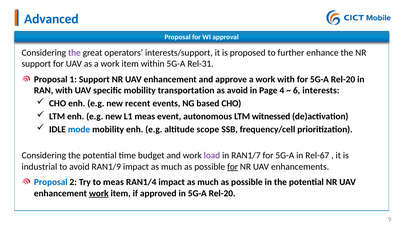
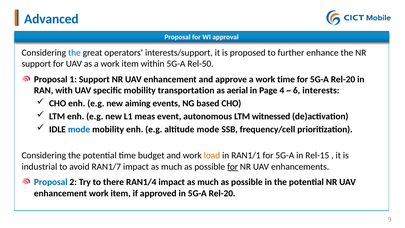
the colour: purple -> blue (74, 53)
Rel-31: Rel-31 -> Rel-50 (200, 64)
work with: with -> time (286, 79)
as avoid: avoid -> aerial (237, 90)
recent: recent -> aiming (138, 103)
altitude scope: scope -> mode (208, 129)
load colour: purple -> orange (212, 155)
RAN1/7: RAN1/7 -> RAN1/1 (246, 155)
Rel-67: Rel-67 -> Rel-15 (317, 155)
RAN1/9: RAN1/9 -> RAN1/7 (106, 167)
to meas: meas -> there (113, 182)
work underline: present -> none (99, 193)
